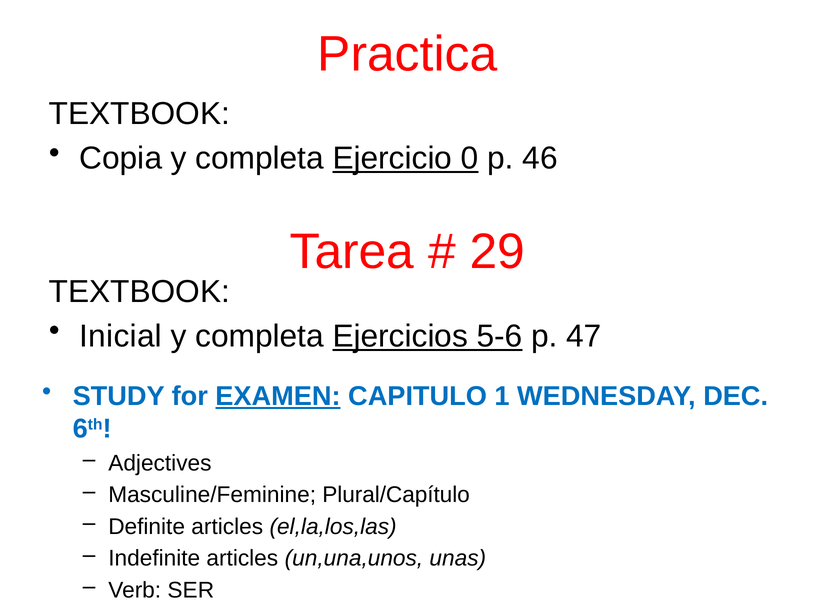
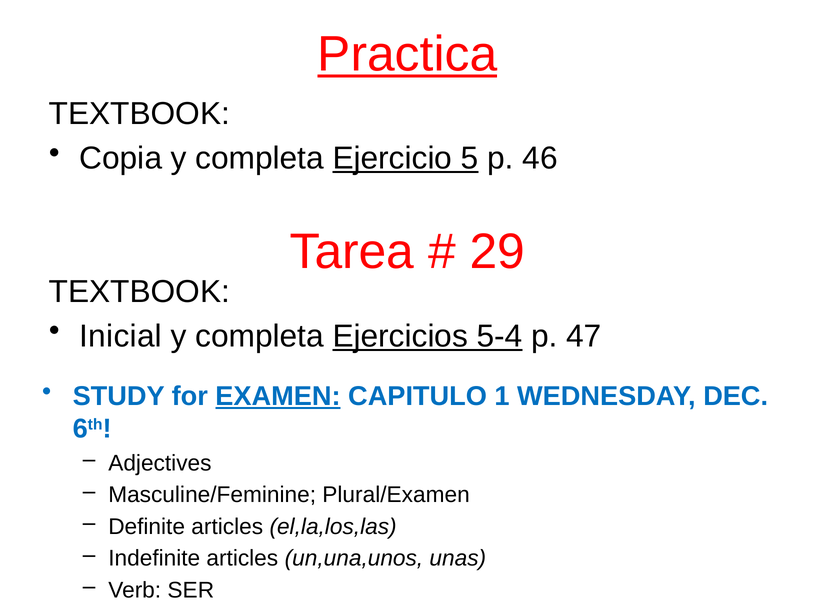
Practica underline: none -> present (407, 54)
0: 0 -> 5 (470, 158)
5-6: 5-6 -> 5-4 (500, 336)
Plural/Capítulo: Plural/Capítulo -> Plural/Examen (396, 494)
